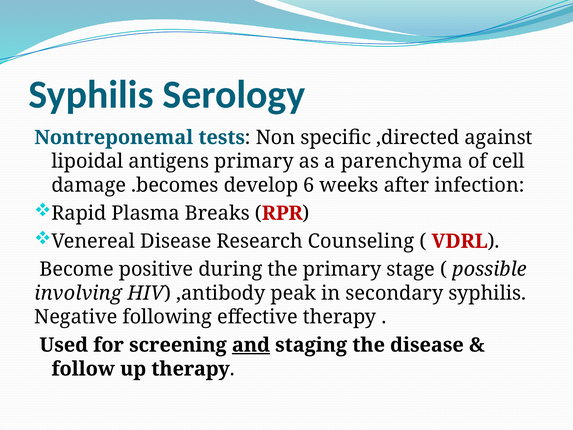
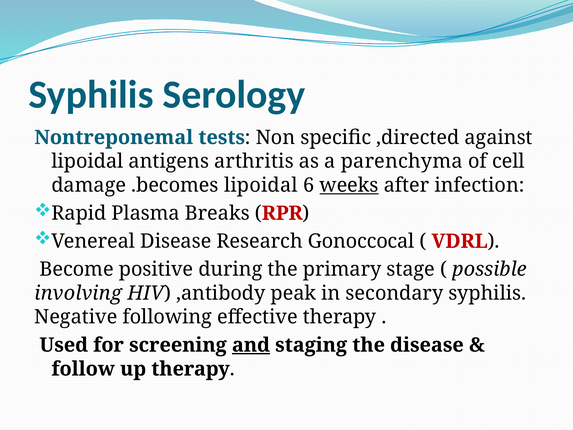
antigens primary: primary -> arthritis (254, 161)
.becomes develop: develop -> lipoidal (261, 185)
weeks underline: none -> present (349, 185)
Counseling: Counseling -> Gonoccocal (361, 241)
